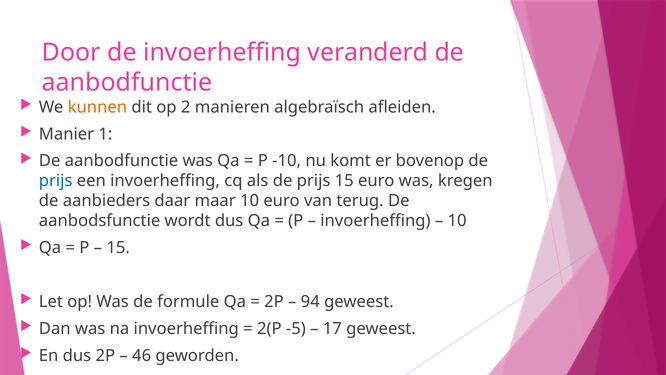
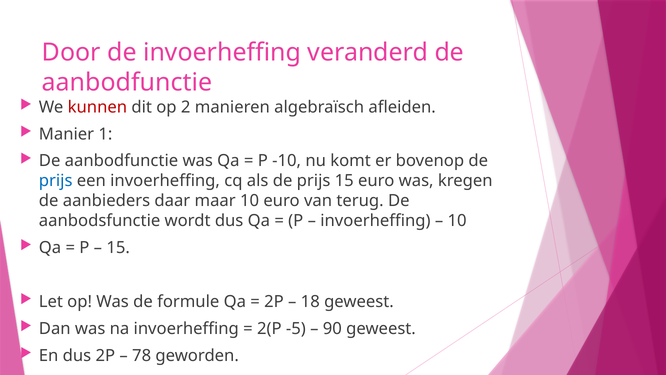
kunnen colour: orange -> red (97, 107)
94: 94 -> 18 (310, 302)
17: 17 -> 90 (332, 328)
46: 46 -> 78 (142, 355)
